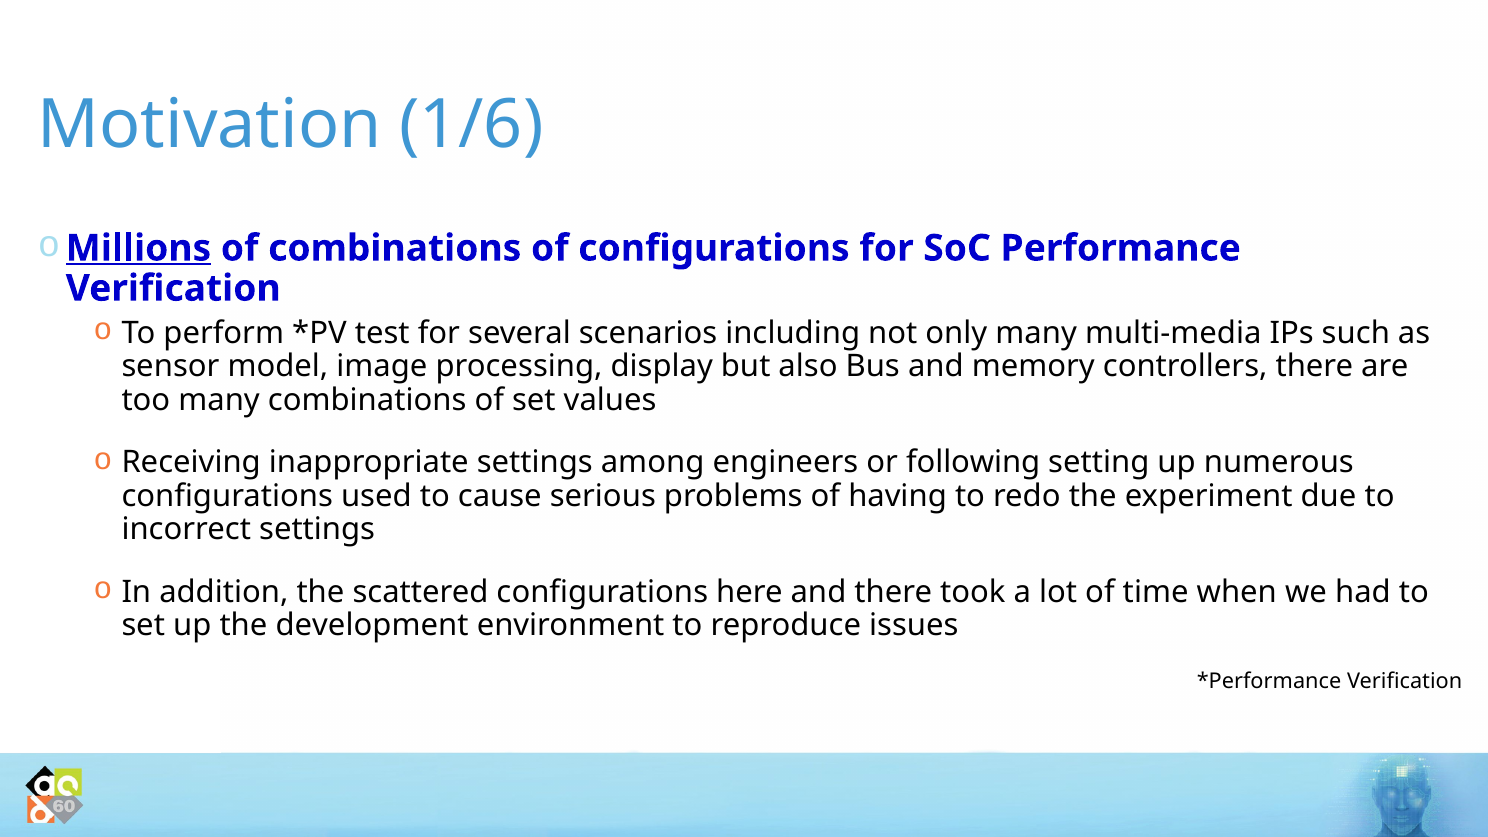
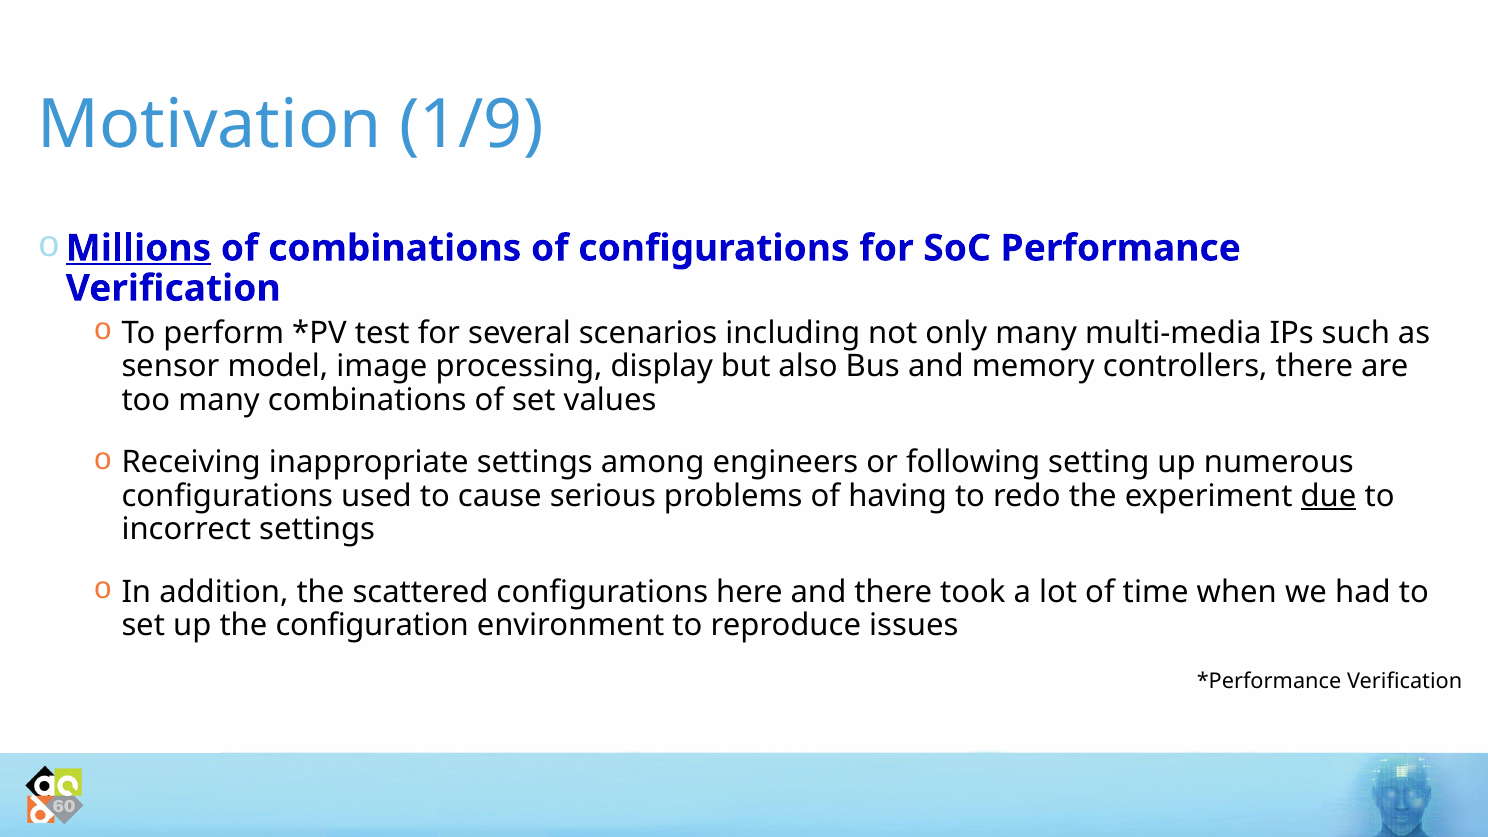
1/6: 1/6 -> 1/9 (471, 125)
due underline: none -> present (1328, 496)
development: development -> configuration (372, 626)
